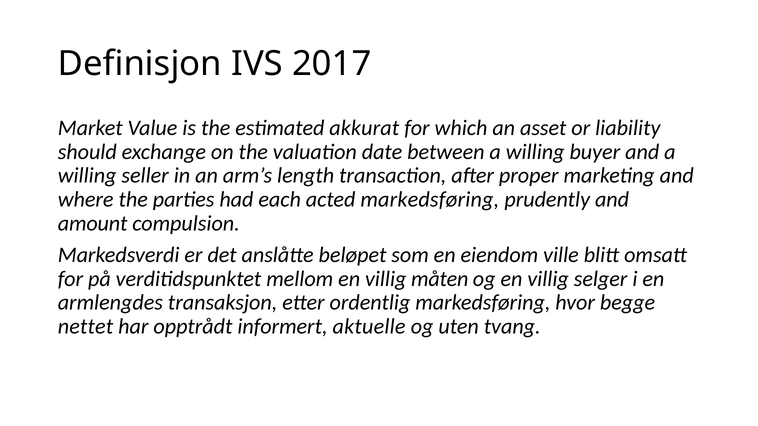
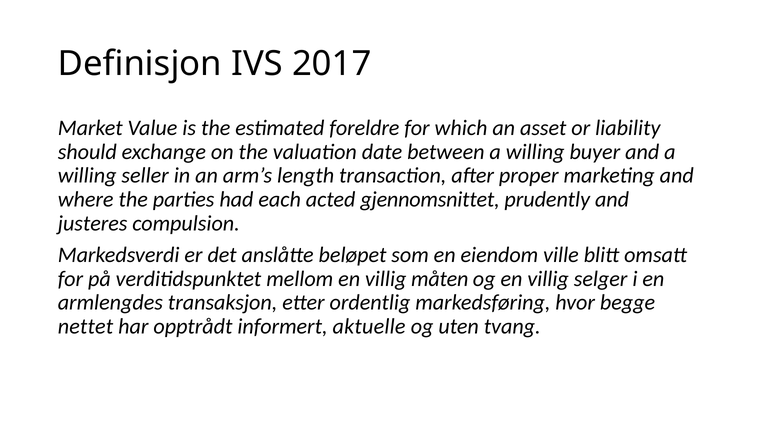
akkurat: akkurat -> foreldre (364, 128)
acted markedsføring: markedsføring -> gjennomsnittet (430, 200)
amount: amount -> justeres (93, 223)
